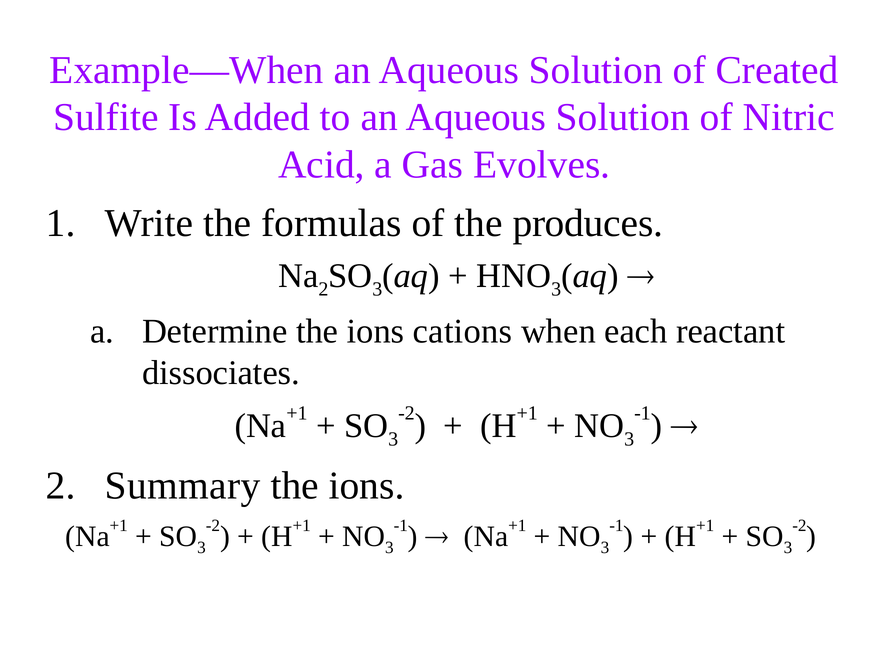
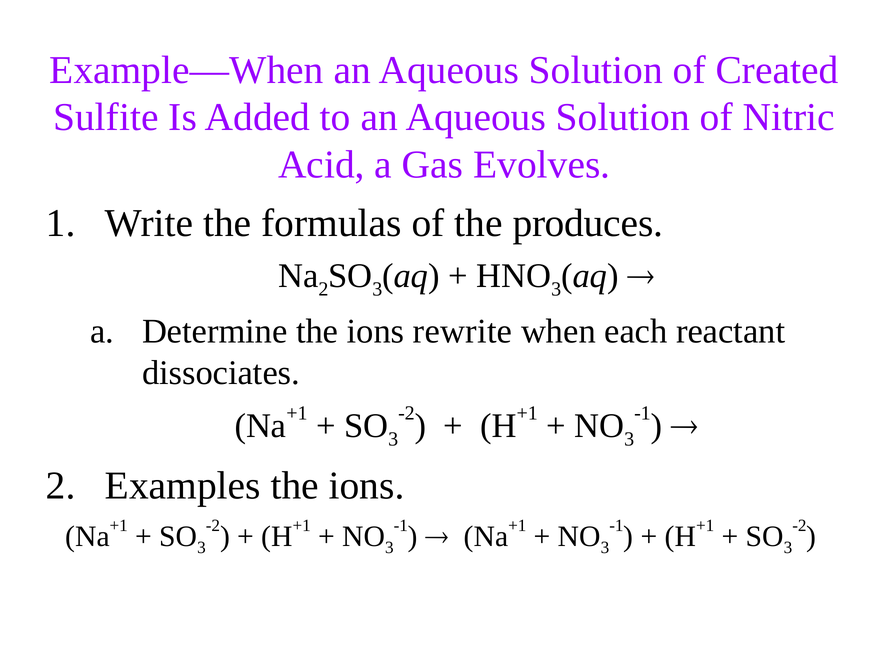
cations: cations -> rewrite (463, 332)
Summary: Summary -> Examples (183, 486)
